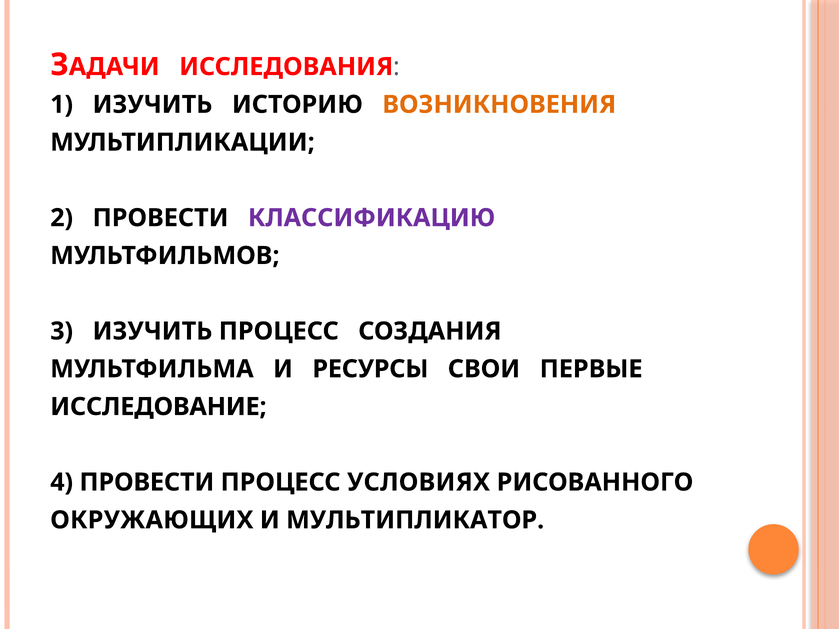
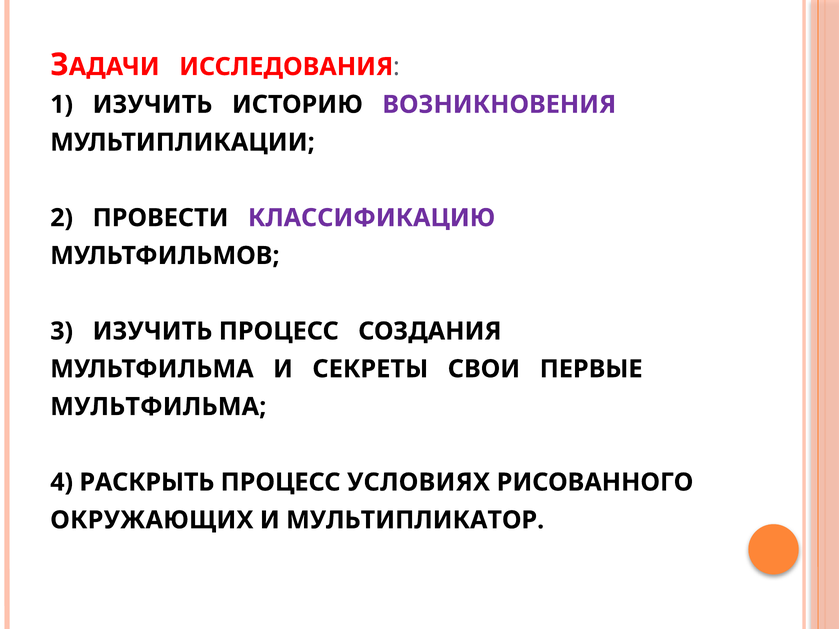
ВОЗНИКНОВЕНИЯ colour: orange -> purple (499, 105)
РЕСУРСЫ: РЕСУРСЫ -> СЕКРЕТЫ (370, 369)
ИССЛЕДОВАНИЕ: ИССЛЕДОВАНИЕ -> МУЛЬТФИЛЬМА (158, 407)
4 ПРОВЕСТИ: ПРОВЕСТИ -> РАСКРЫТЬ (147, 482)
